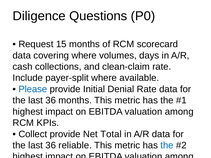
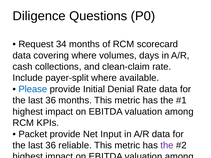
15: 15 -> 34 (61, 44)
Collect: Collect -> Packet (33, 134)
Total: Total -> Input (111, 134)
the colour: blue -> purple (167, 146)
